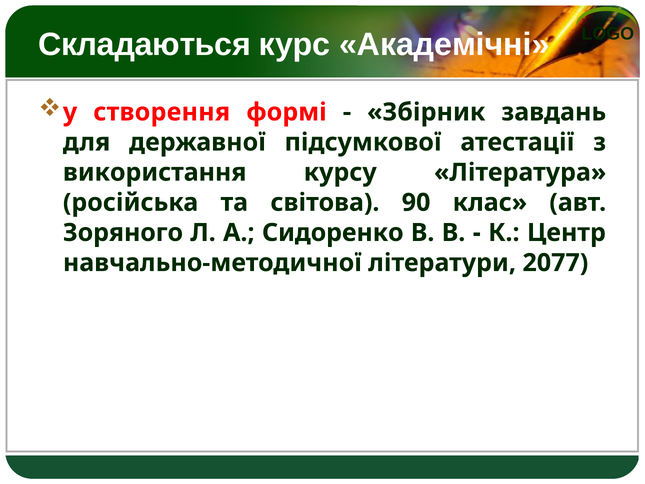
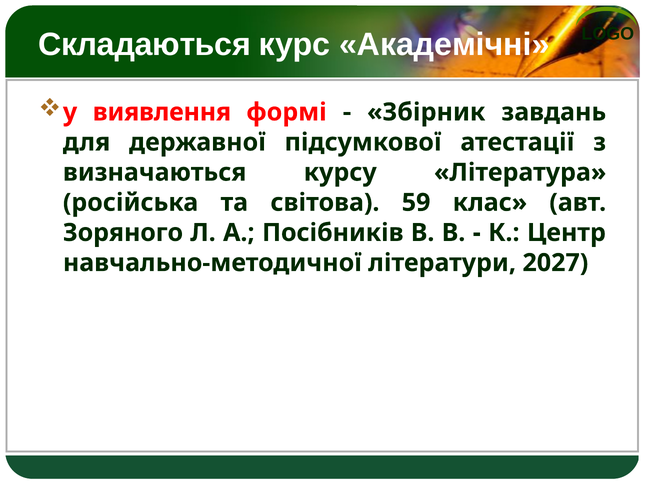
створення: створення -> виявлення (162, 112)
використання: використання -> визначаються (155, 172)
90: 90 -> 59 (416, 202)
Сидоренко: Сидоренко -> Посібників (333, 233)
2077: 2077 -> 2027 (555, 263)
